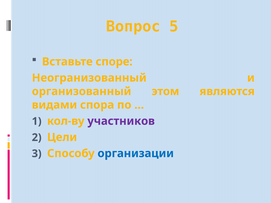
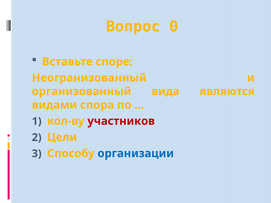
5: 5 -> 0 (174, 27)
этом: этом -> вида (165, 91)
участников colour: purple -> red (121, 121)
